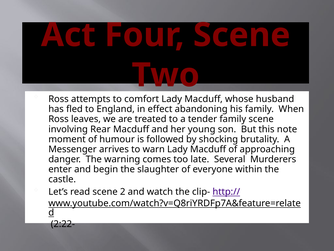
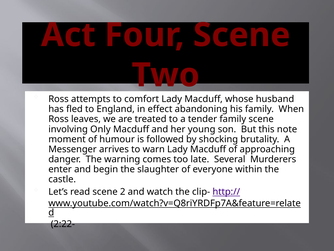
Rear: Rear -> Only (100, 129)
